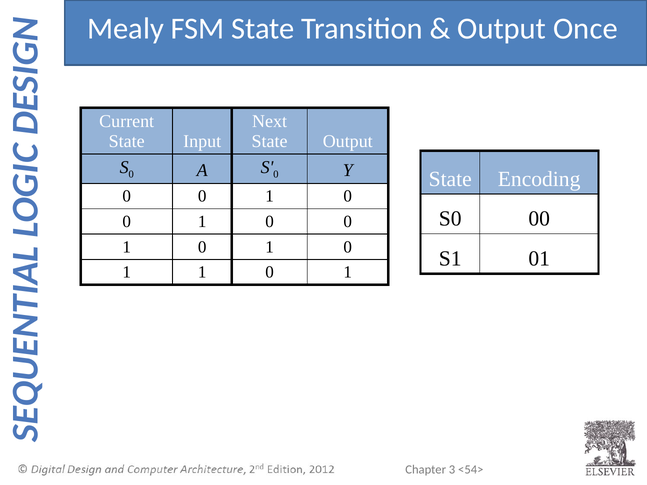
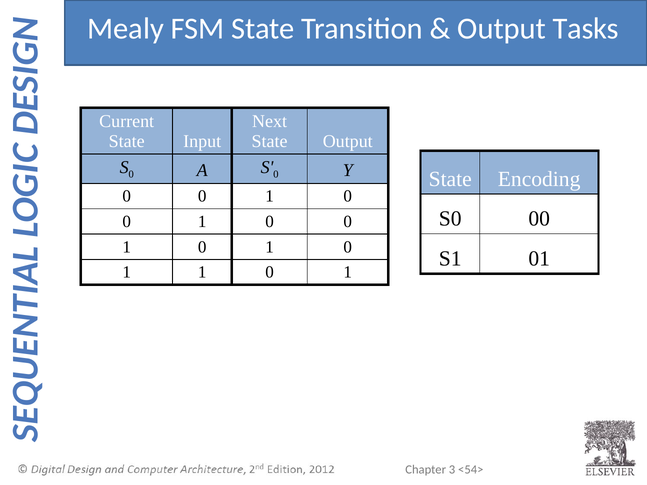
Once: Once -> Tasks (586, 29)
